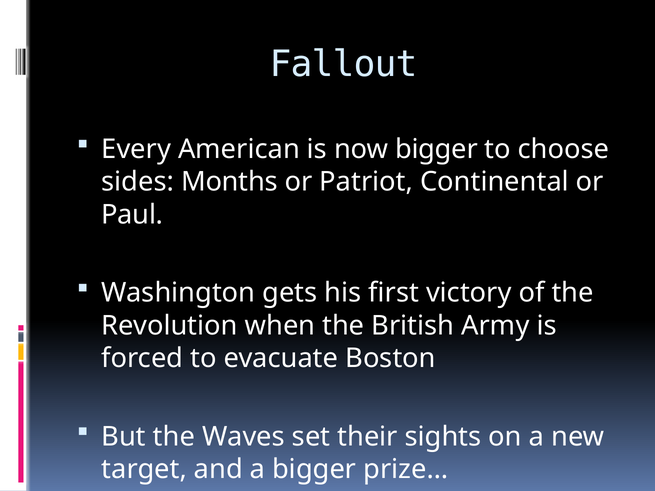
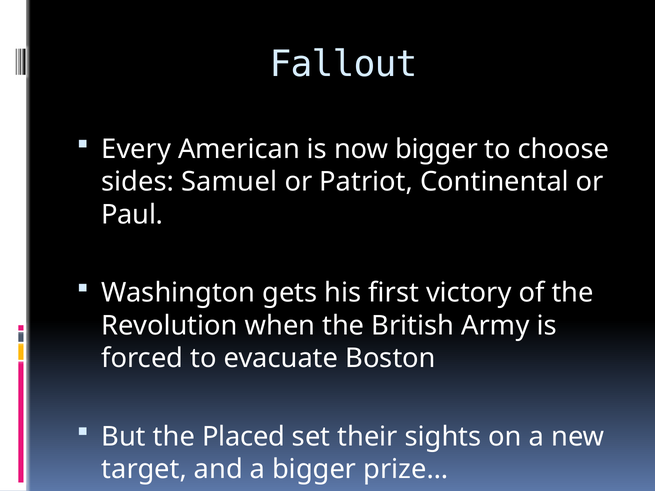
Months: Months -> Samuel (229, 182)
Waves: Waves -> Placed (244, 437)
